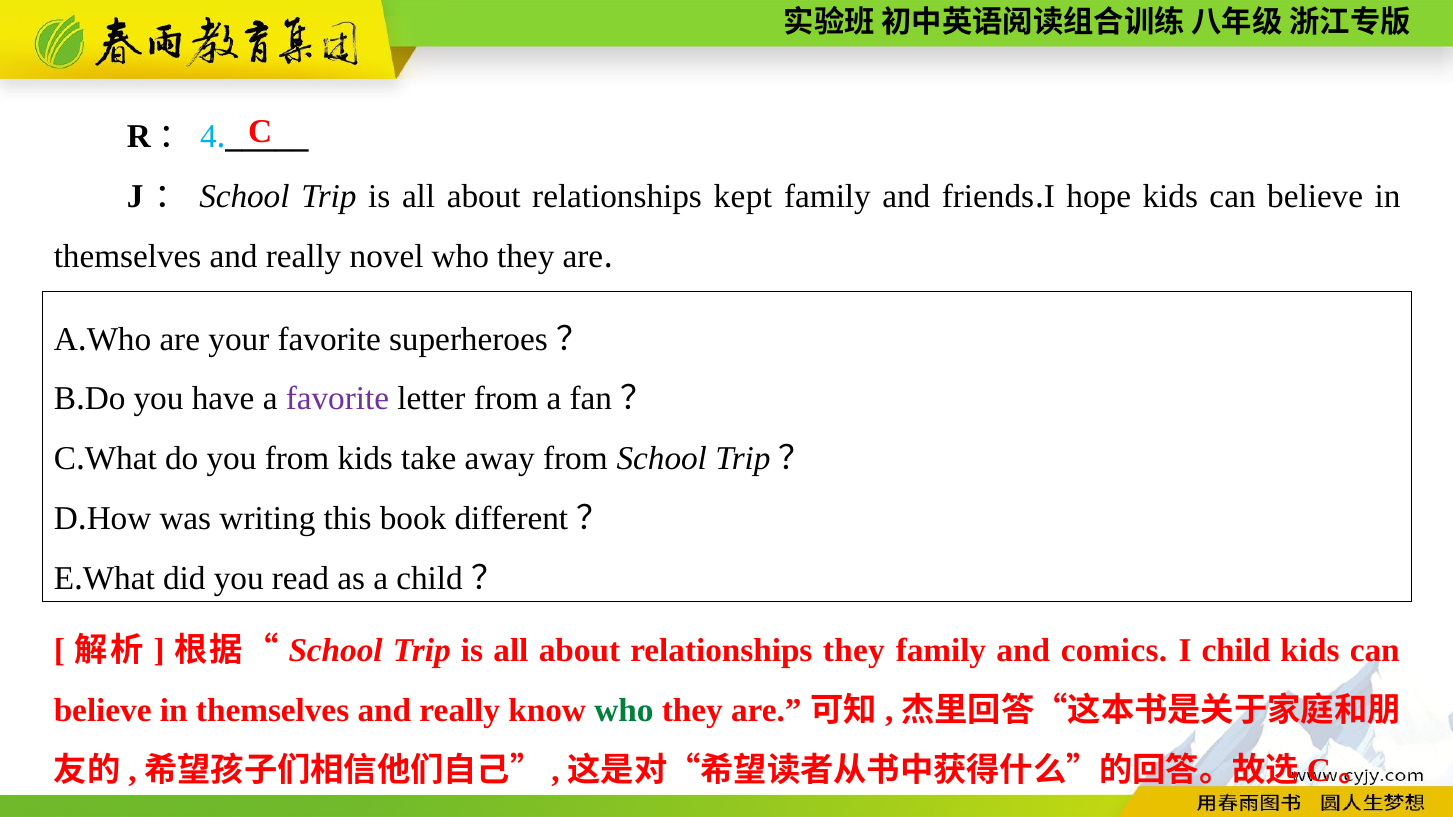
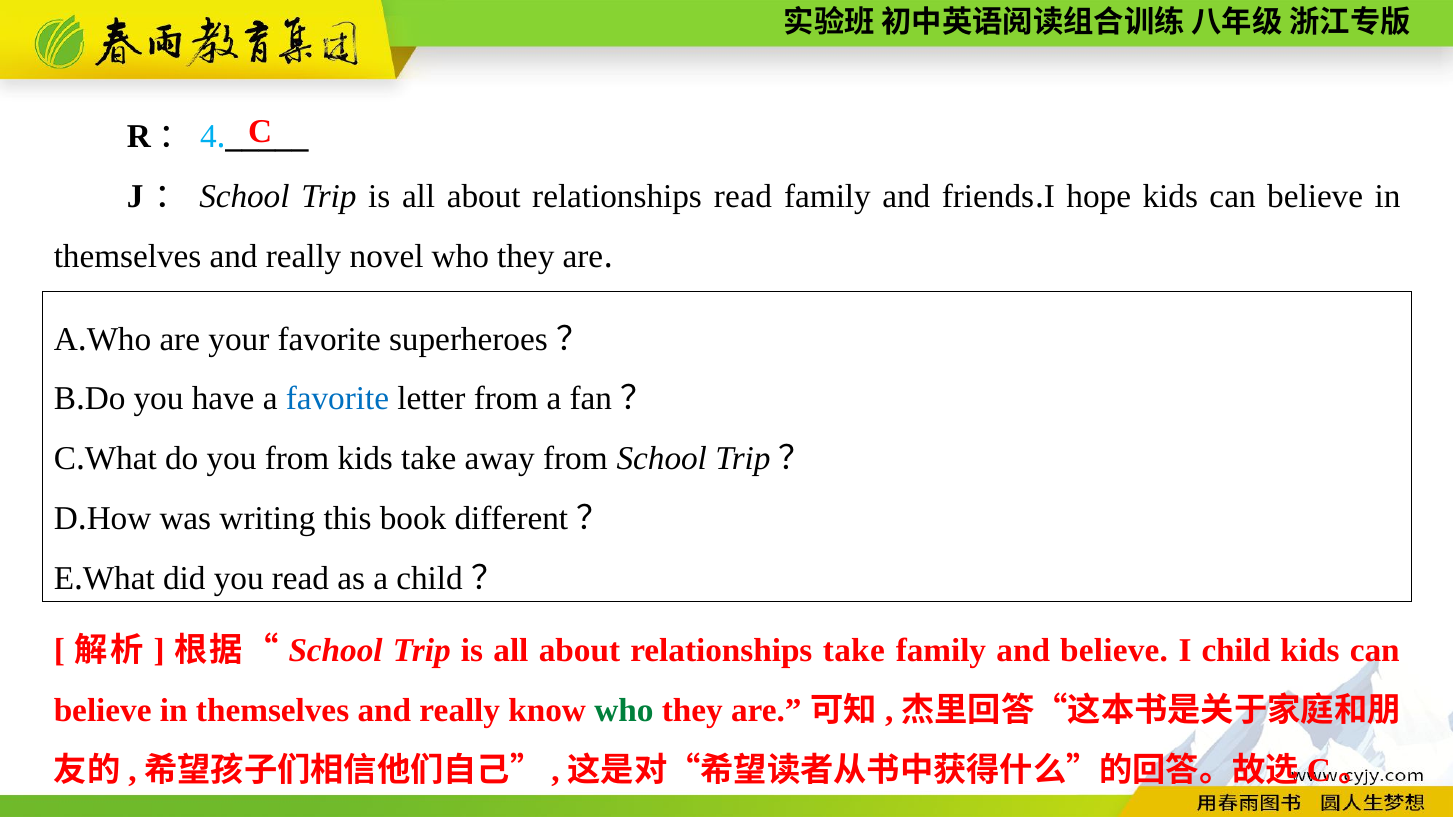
relationships kept: kept -> read (743, 197)
favorite colour: purple -> blue (337, 399)
relationships they: they -> take (854, 651)
and comics: comics -> believe (1114, 651)
